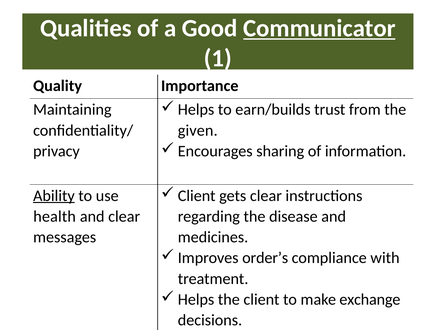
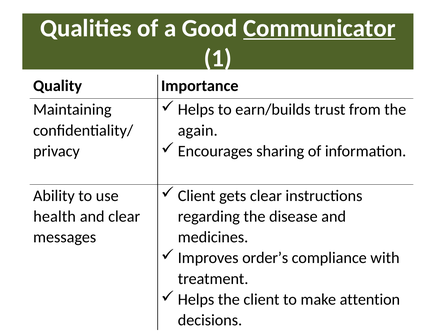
given: given -> again (198, 130)
Ability underline: present -> none (54, 195)
exchange: exchange -> attention (370, 299)
